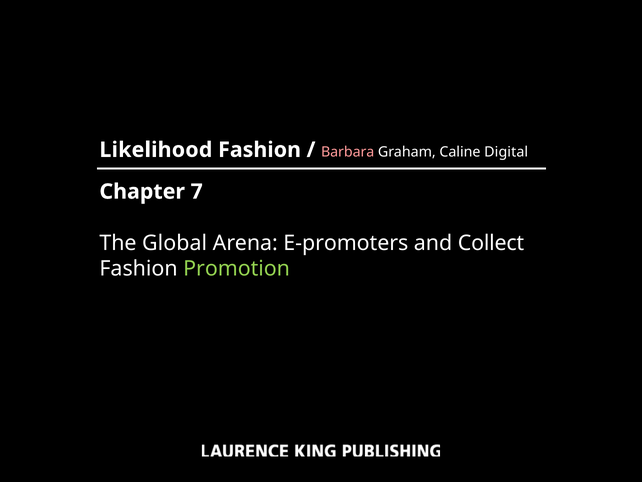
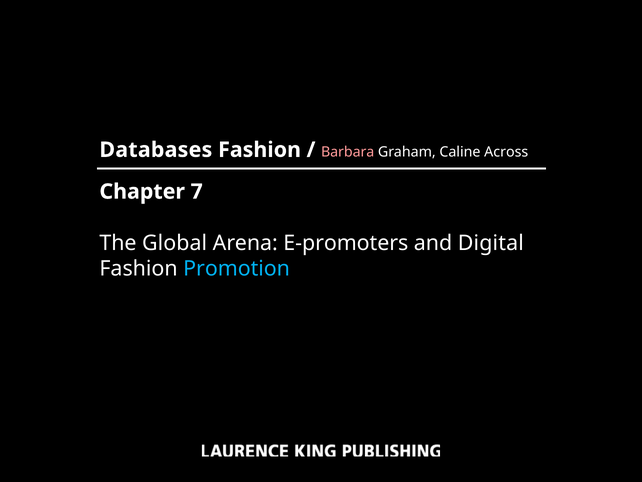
Likelihood: Likelihood -> Databases (156, 150)
Digital: Digital -> Across (506, 152)
Collect: Collect -> Digital (491, 243)
Promotion colour: light green -> light blue (237, 268)
